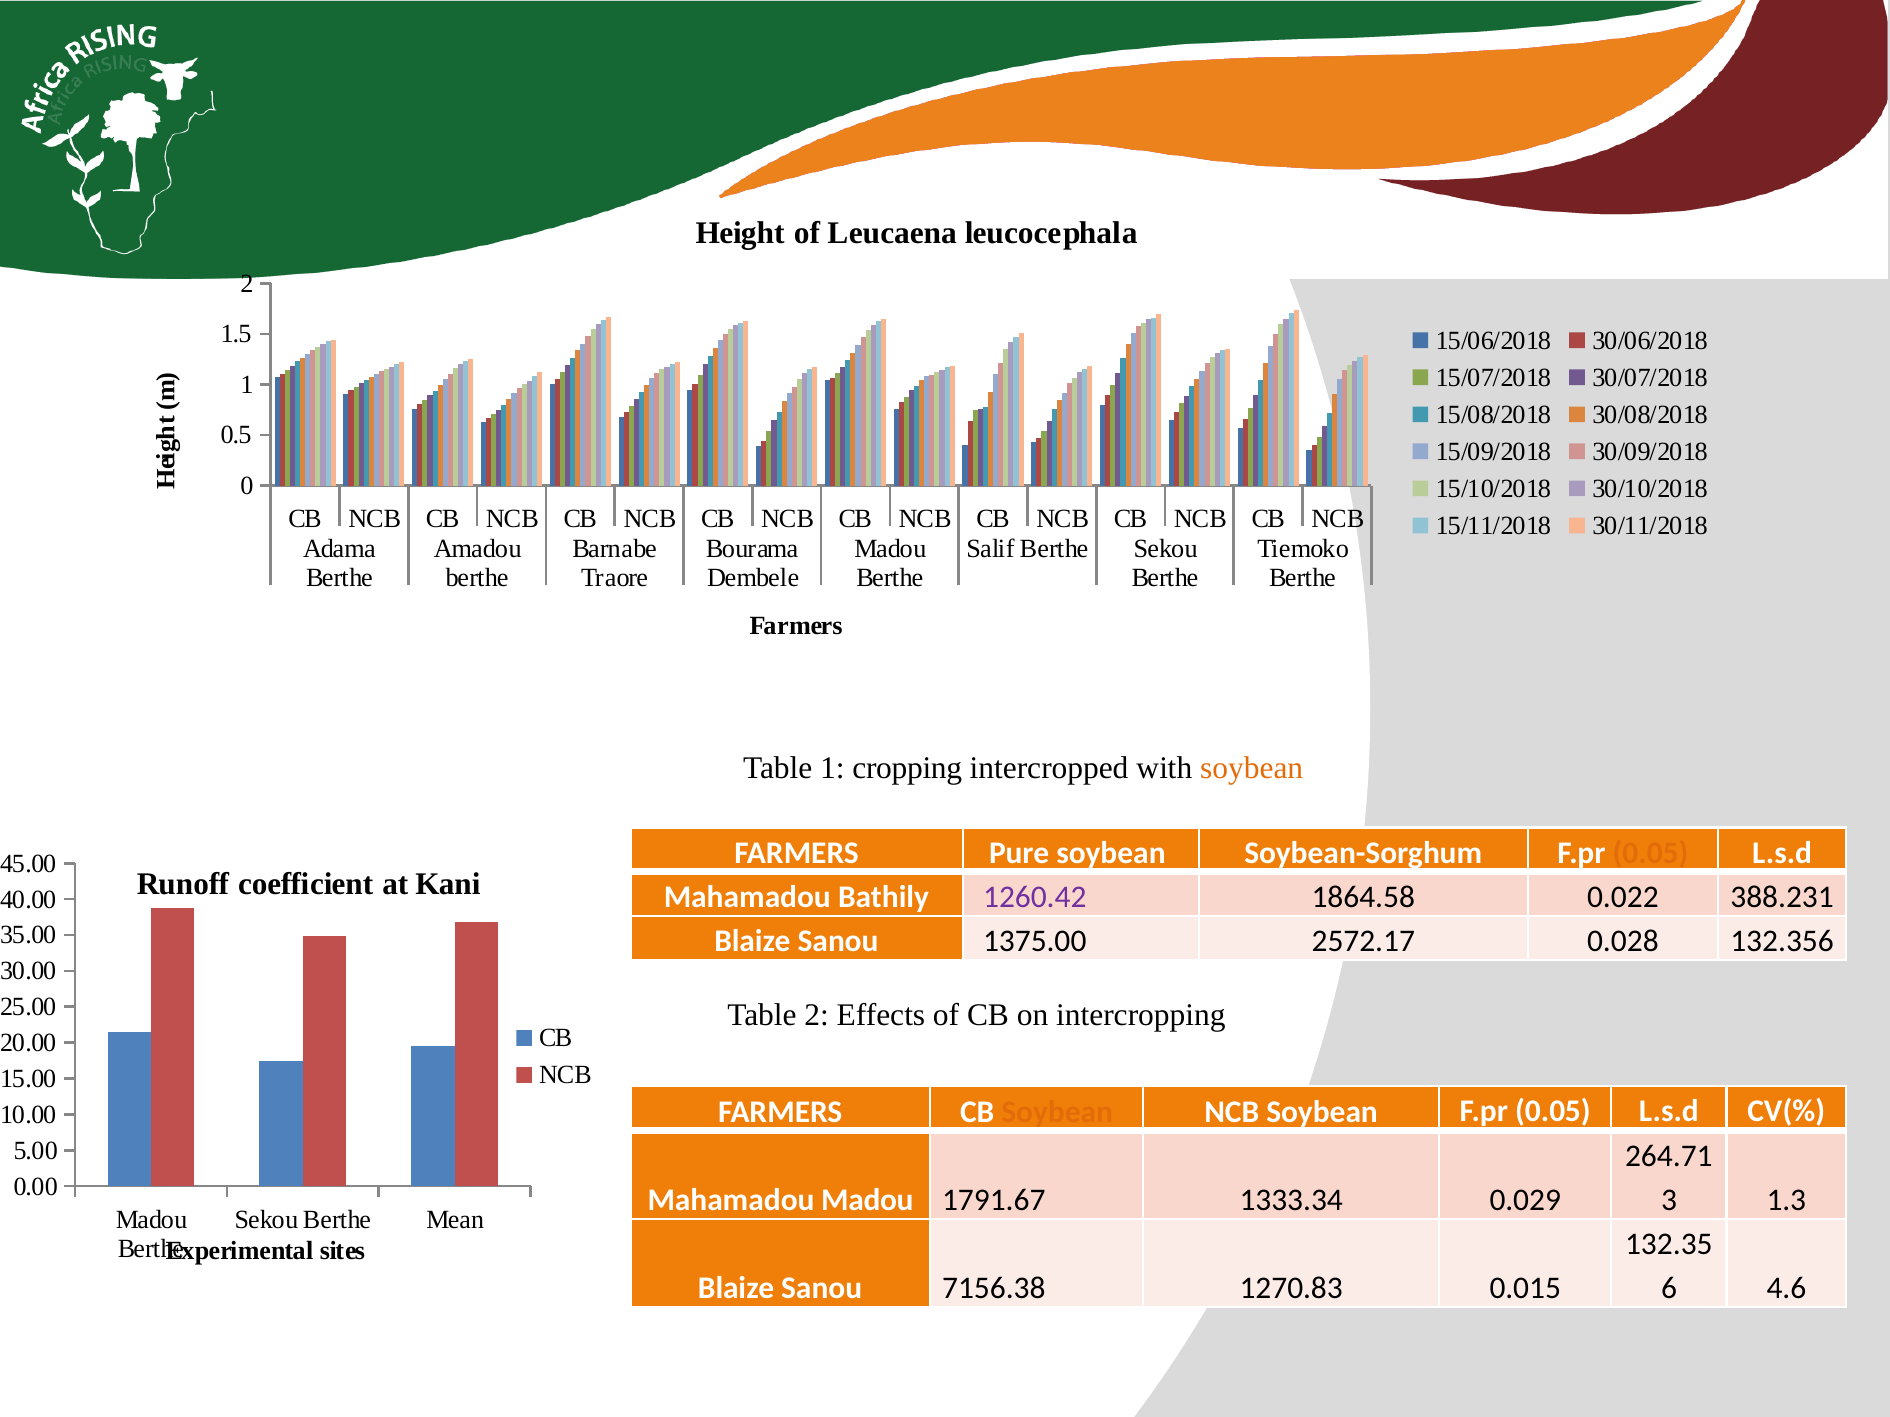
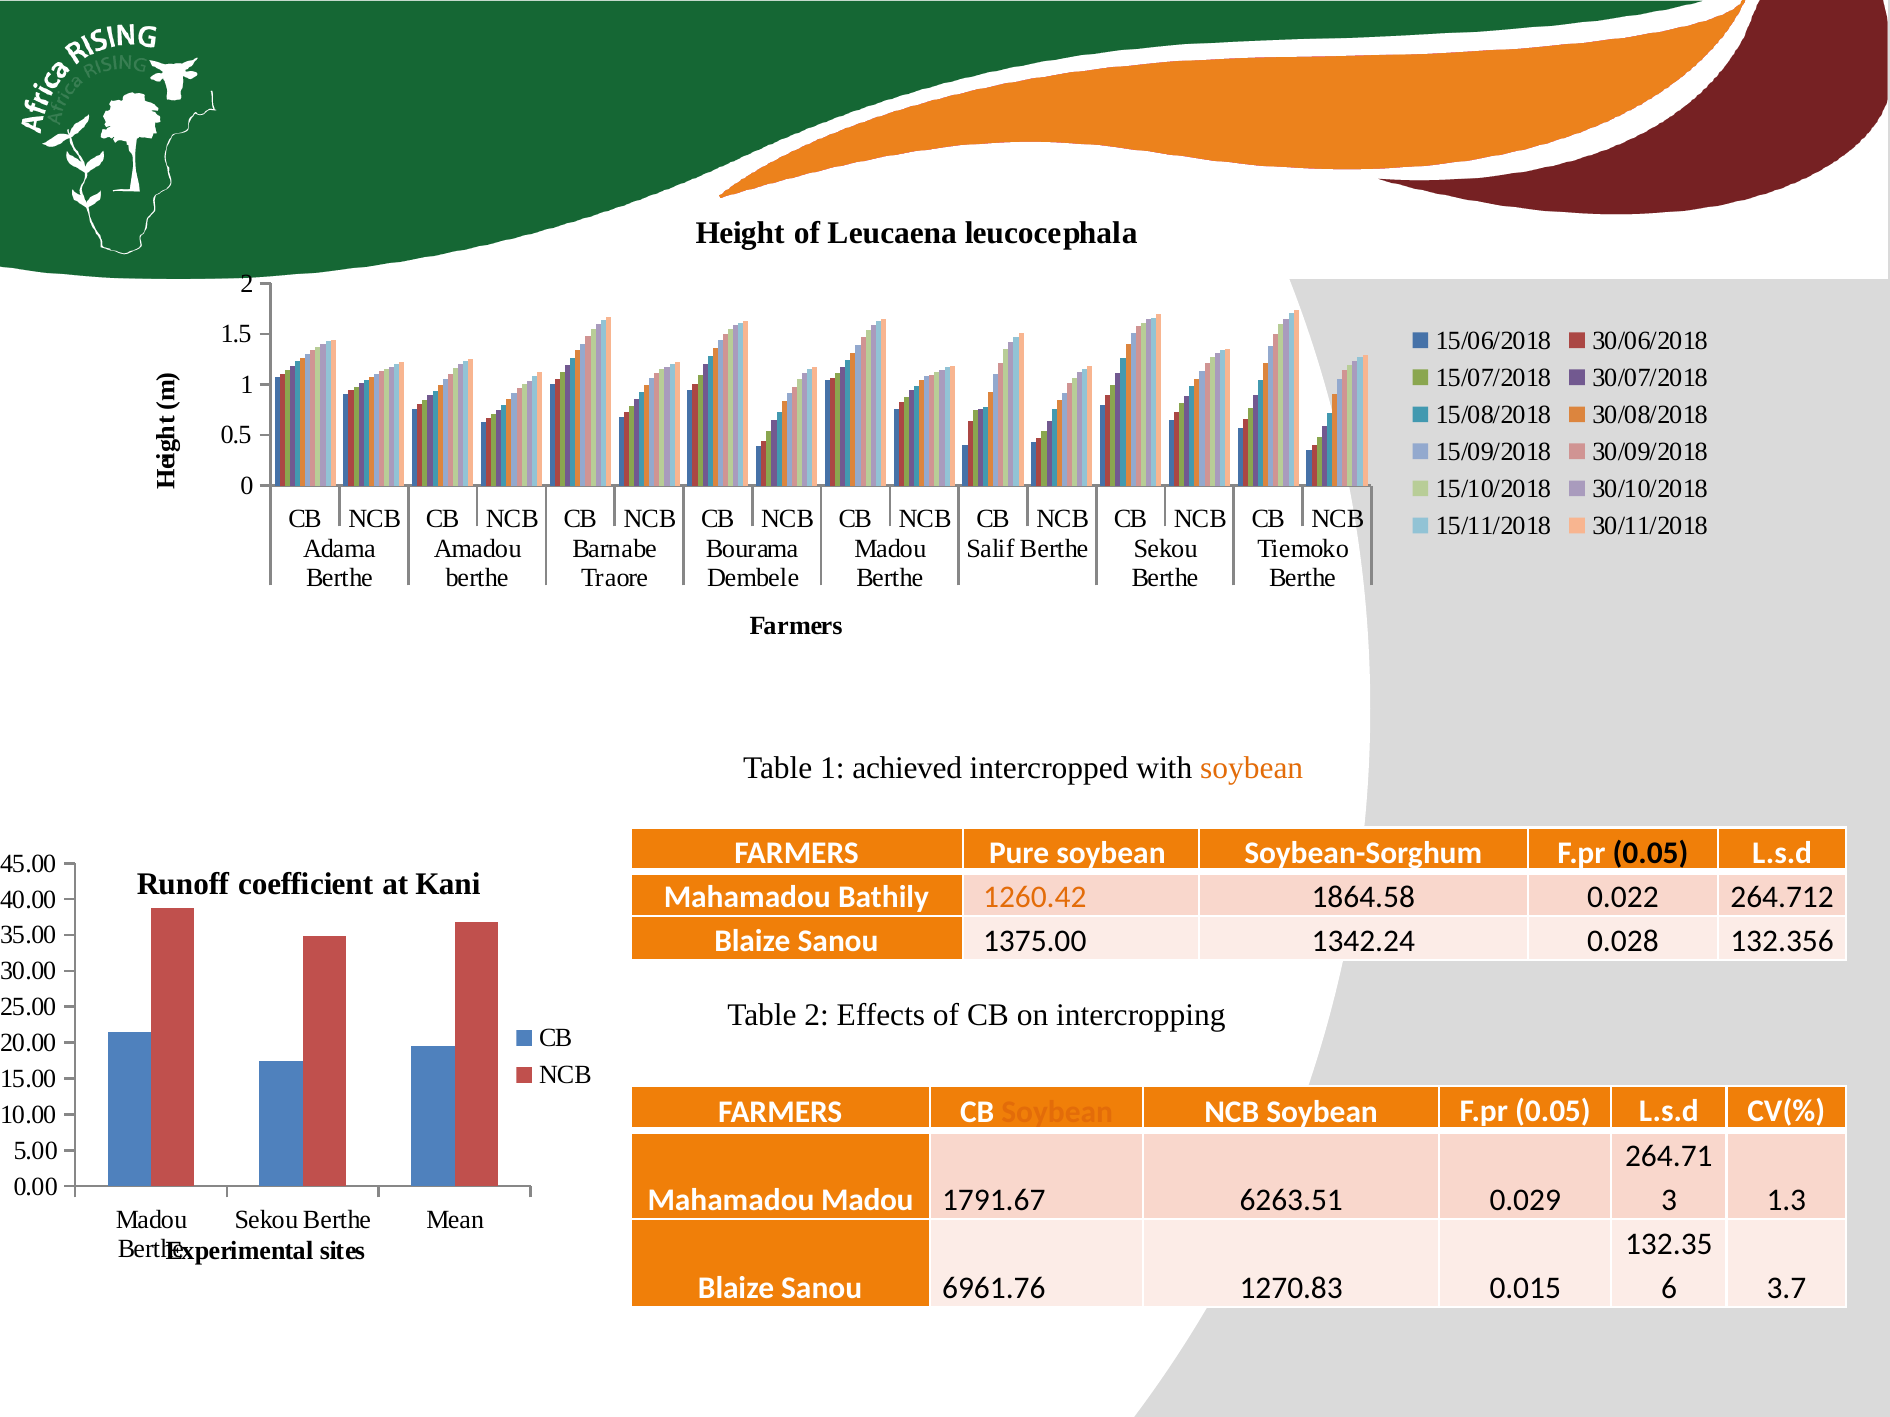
cropping: cropping -> achieved (907, 768)
0.05 colour: orange -> black (1651, 853)
1260.42 colour: purple -> orange (1035, 897)
388.231: 388.231 -> 264.712 (1782, 897)
2572.17: 2572.17 -> 1342.24 (1363, 942)
1333.34: 1333.34 -> 6263.51 (1291, 1200)
7156.38: 7156.38 -> 6961.76 (994, 1289)
4.6: 4.6 -> 3.7 (1786, 1289)
